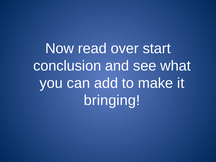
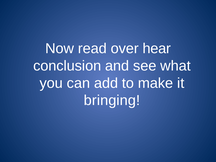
start: start -> hear (157, 49)
